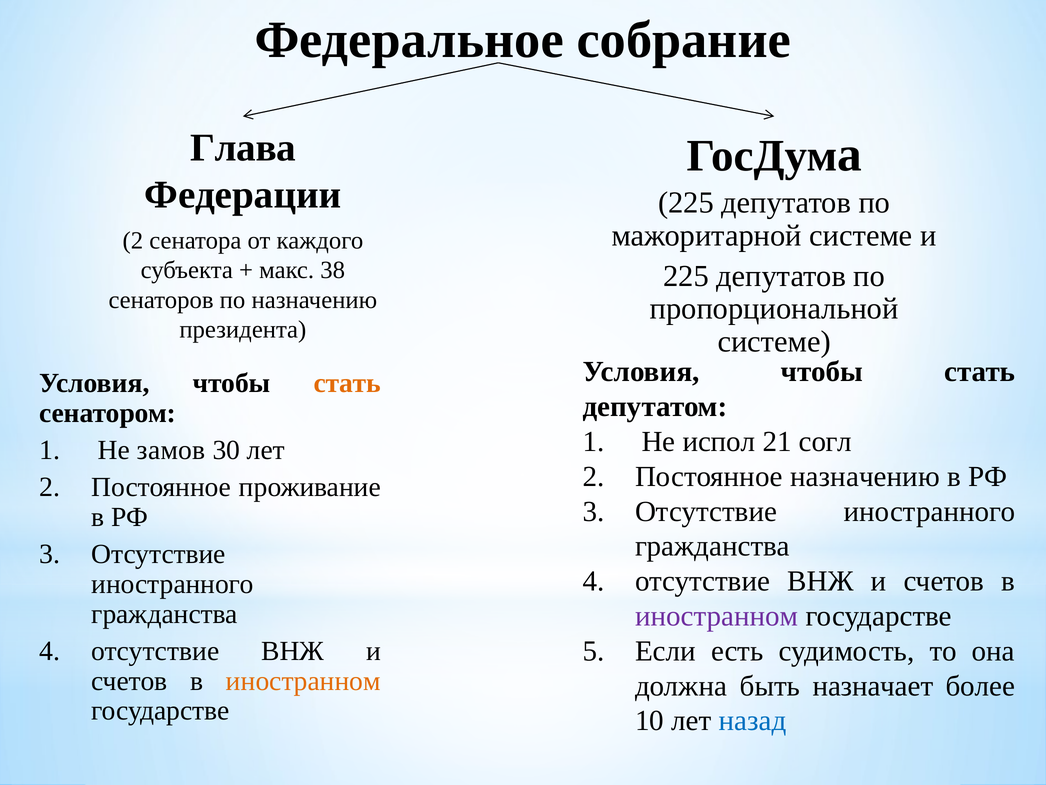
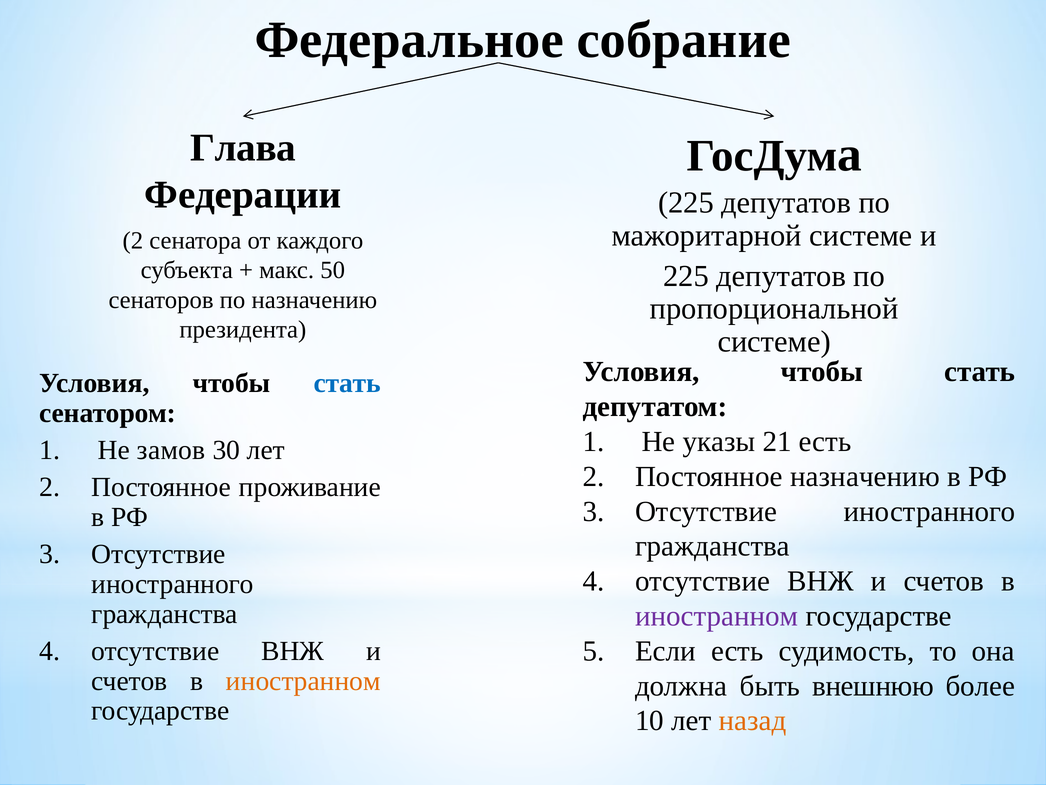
38: 38 -> 50 (333, 270)
стать colour: orange -> blue (347, 383)
испол: испол -> указы (719, 441)
21 согл: согл -> есть (825, 441)
назначает: назначает -> внешнюю (873, 686)
назад colour: blue -> orange (753, 720)
